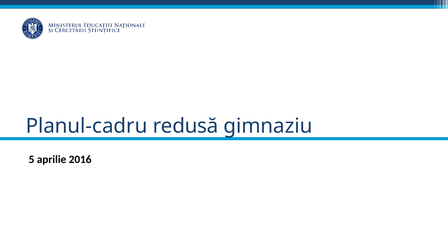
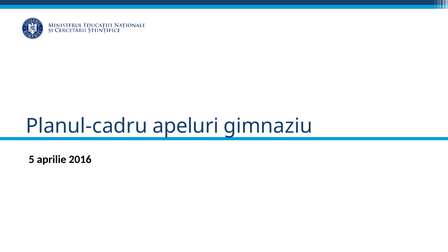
redusă: redusă -> apeluri (186, 126)
